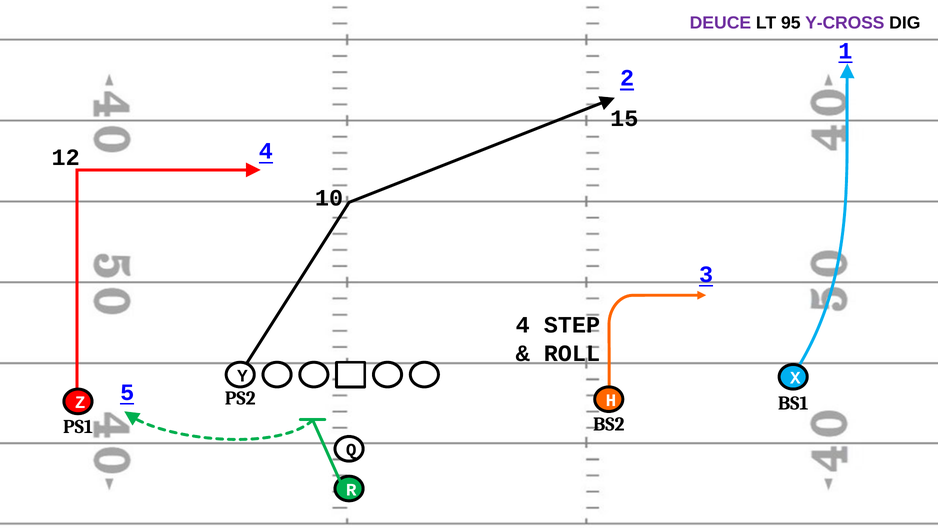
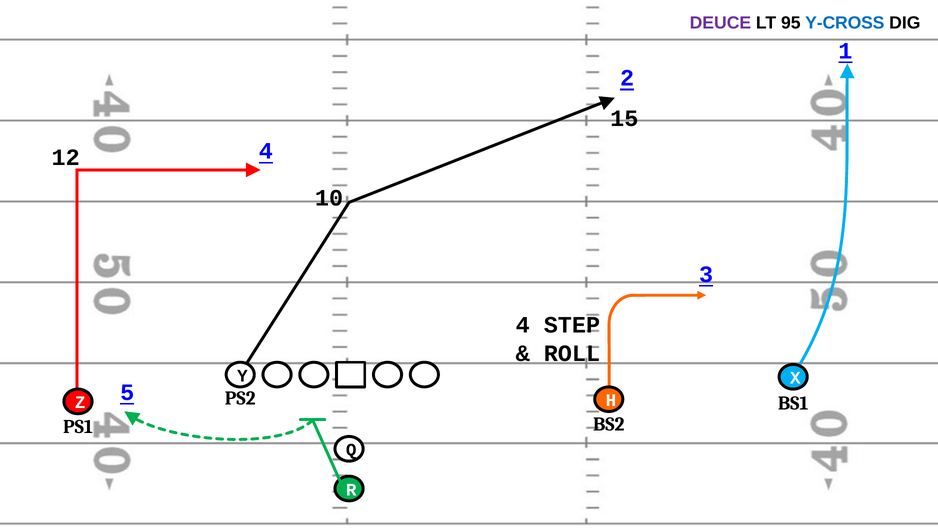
Y-CROSS colour: purple -> blue (845, 23)
